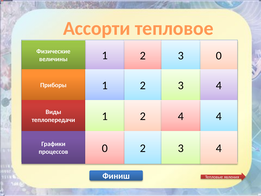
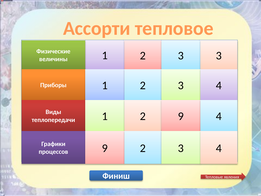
3 0: 0 -> 3 (219, 56)
2 4: 4 -> 9 (181, 116)
процессов 0: 0 -> 9 (105, 148)
